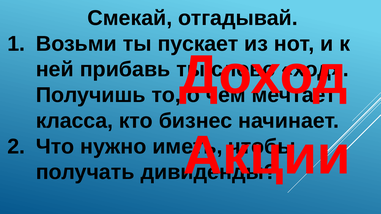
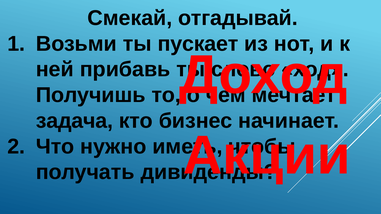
класса: класса -> задача (74, 121)
